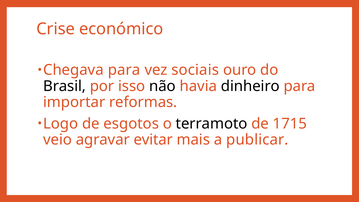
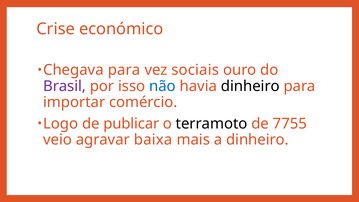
Brasil colour: black -> purple (65, 86)
não colour: black -> blue (162, 86)
reformas: reformas -> comércio (143, 102)
esgotos: esgotos -> publicar (131, 124)
1715: 1715 -> 7755 (290, 124)
evitar: evitar -> baixa (153, 140)
a publicar: publicar -> dinheiro (257, 140)
